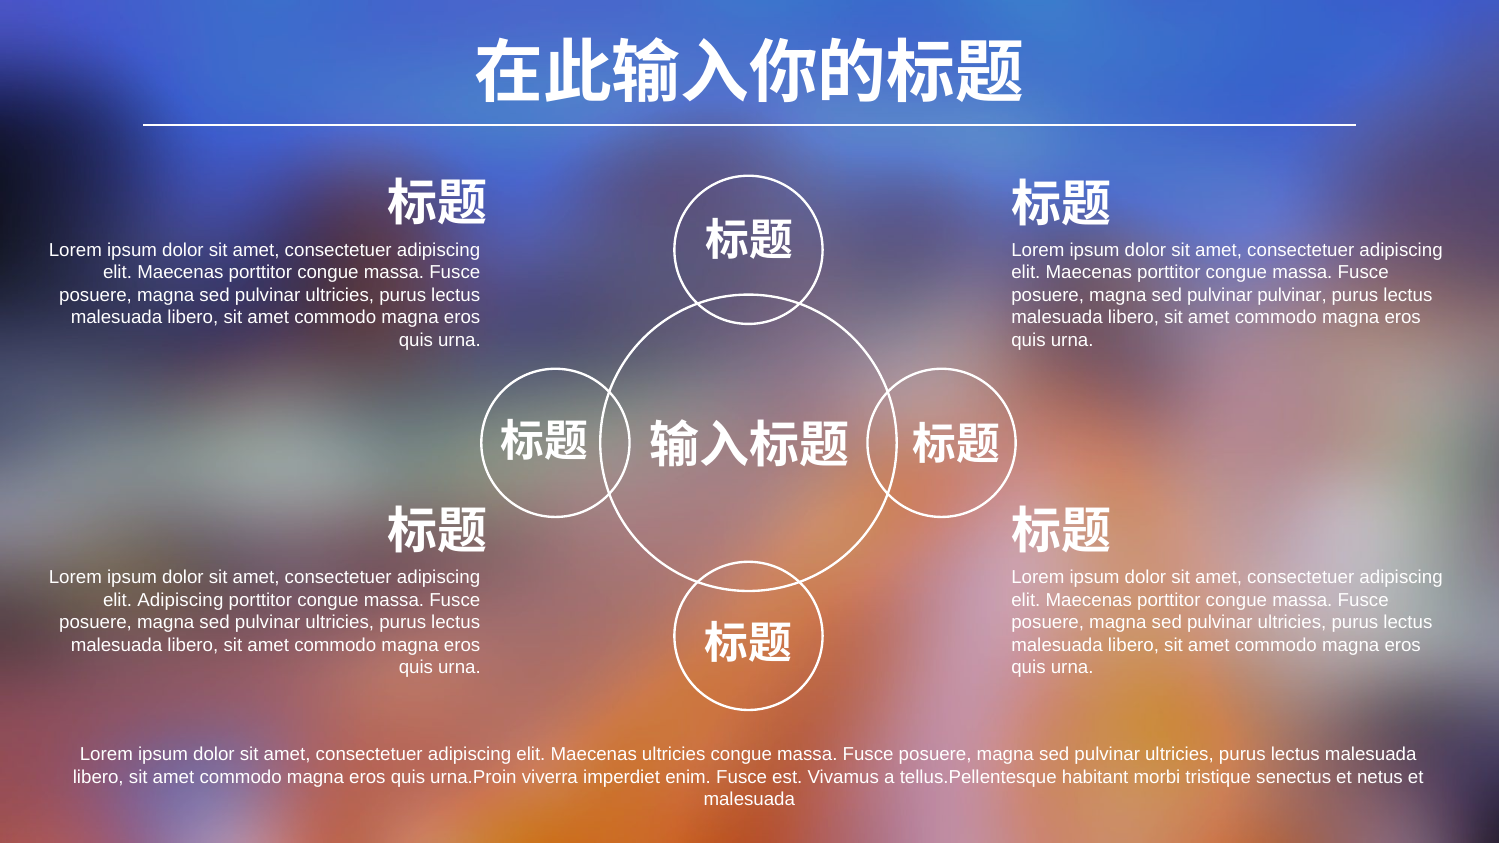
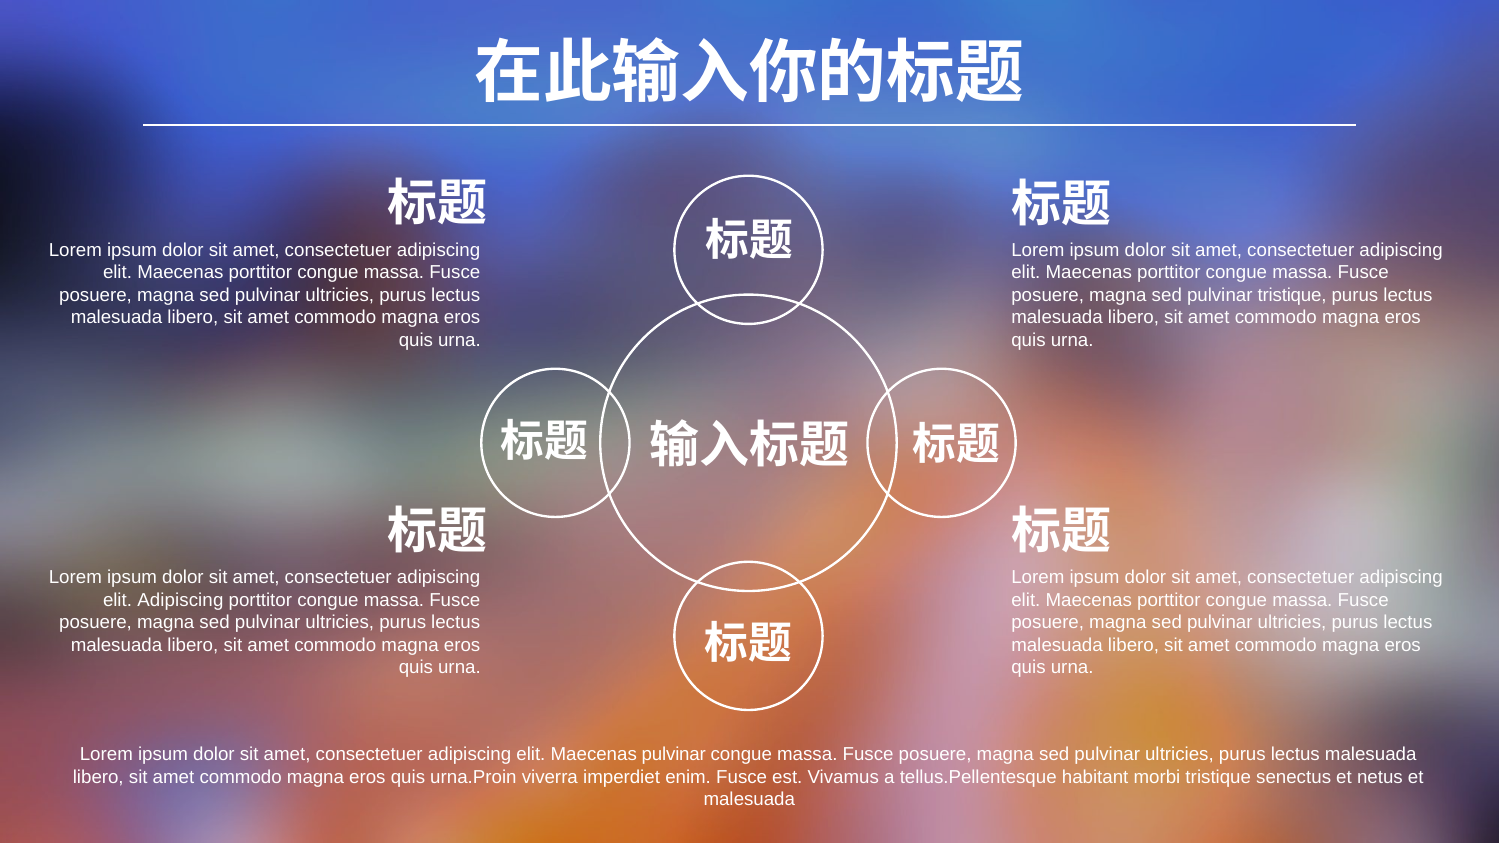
pulvinar pulvinar: pulvinar -> tristique (1292, 295)
Maecenas ultricies: ultricies -> pulvinar (674, 755)
